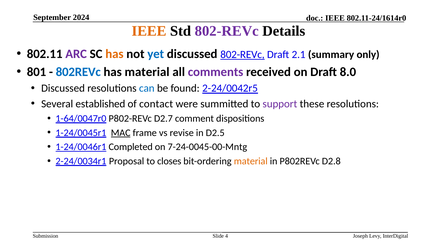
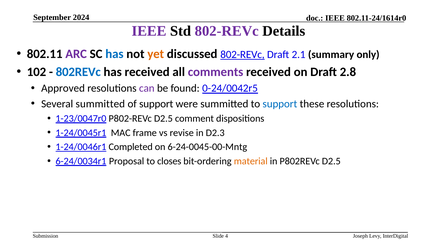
IEEE colour: orange -> purple (149, 31)
has colour: orange -> blue (114, 54)
yet colour: blue -> orange (156, 54)
801: 801 -> 102 (37, 72)
has material: material -> received (147, 72)
8.0: 8.0 -> 2.8 (348, 72)
Discussed: Discussed -> Approved (63, 88)
can colour: blue -> purple (147, 88)
2-24/0042r5: 2-24/0042r5 -> 0-24/0042r5 (230, 88)
Several established: established -> summitted (100, 104)
of contact: contact -> support (156, 104)
support colour: purple -> blue (280, 104)
1-64/0047r0: 1-64/0047r0 -> 1-23/0047r0 (81, 118)
P802-REVc D2.7: D2.7 -> D2.5 (163, 118)
MAC underline: present -> none (121, 133)
D2.5: D2.5 -> D2.3 (215, 133)
7-24-0045-00-Mntg: 7-24-0045-00-Mntg -> 6-24-0045-00-Mntg (207, 147)
2-24/0034r1: 2-24/0034r1 -> 6-24/0034r1 (81, 161)
P802REVc D2.8: D2.8 -> D2.5 (331, 161)
